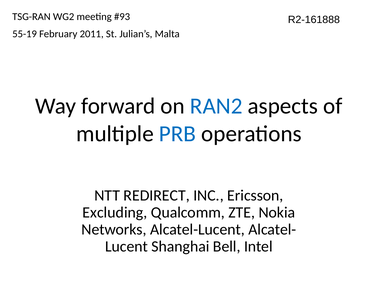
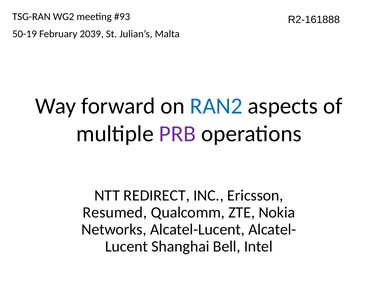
55-19: 55-19 -> 50-19 (25, 34)
2011: 2011 -> 2039 (92, 34)
PRB colour: blue -> purple (177, 134)
Excluding: Excluding -> Resumed (115, 213)
